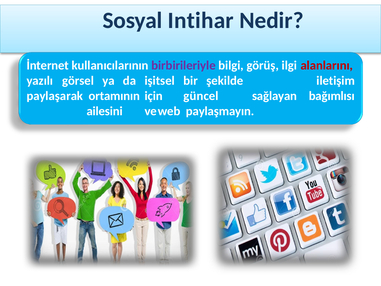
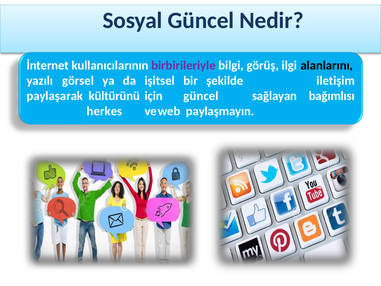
Sosyal Intihar: Intihar -> Güncel (201, 20)
alanlarını colour: red -> black (327, 65)
ortamının: ortamının -> kültürünü (114, 96)
ailesini: ailesini -> herkes (104, 111)
